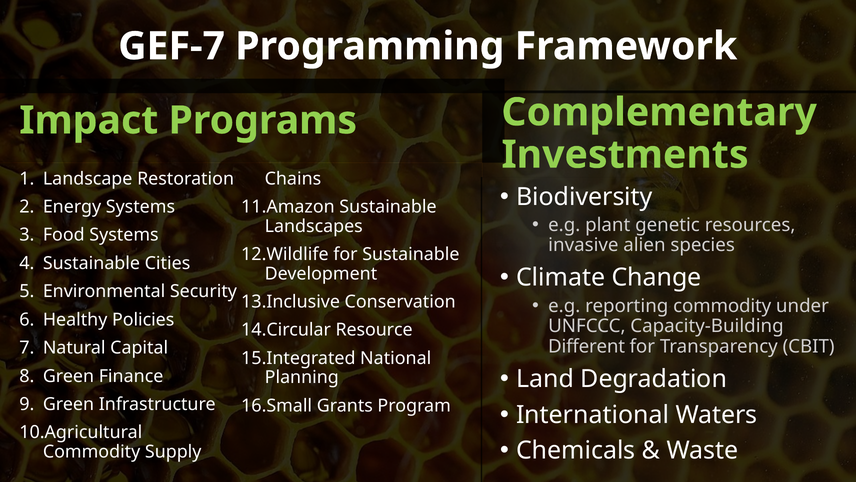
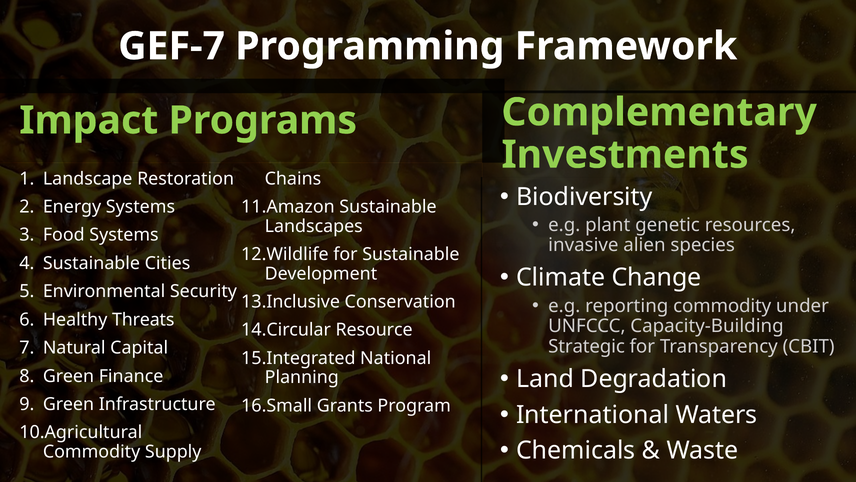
Policies: Policies -> Threats (143, 319)
Different: Different -> Strategic (587, 346)
